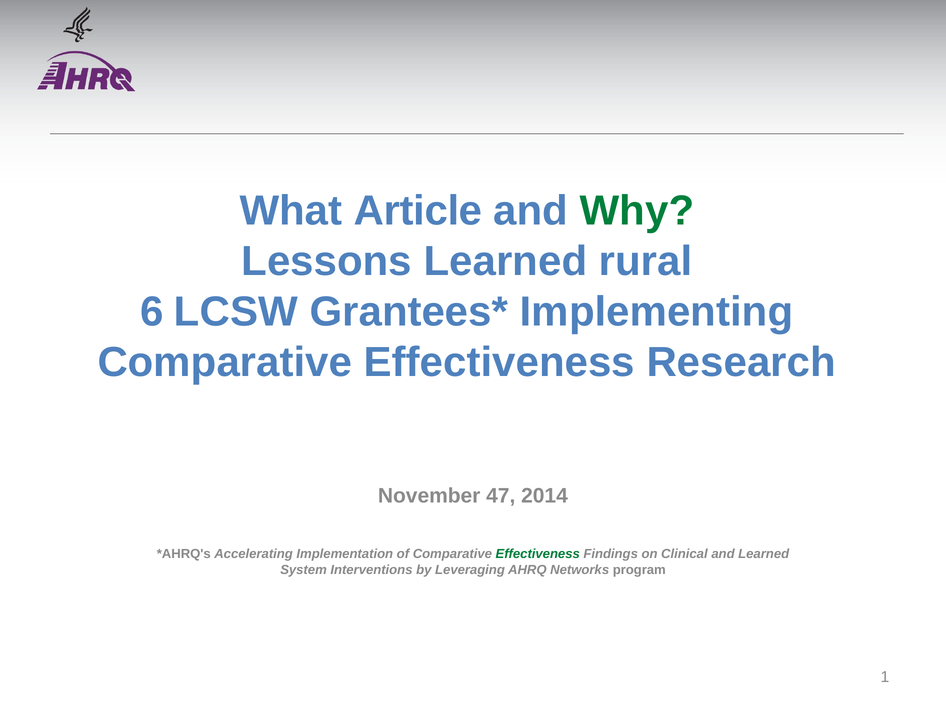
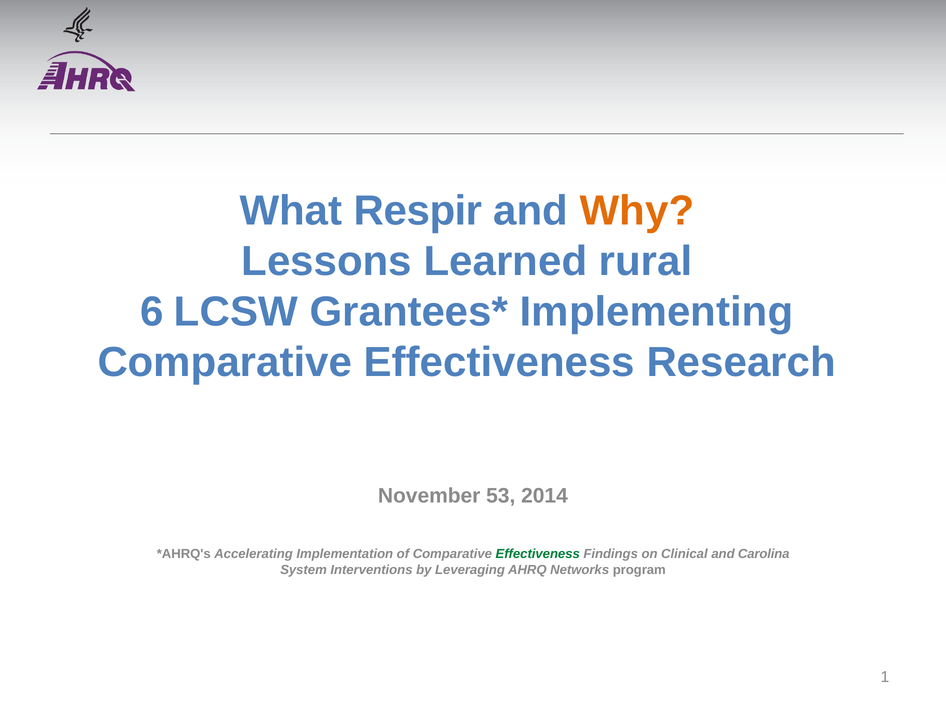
Article: Article -> Respir (418, 211)
Why colour: green -> orange (637, 211)
47: 47 -> 53 (501, 496)
and Learned: Learned -> Carolina (764, 554)
